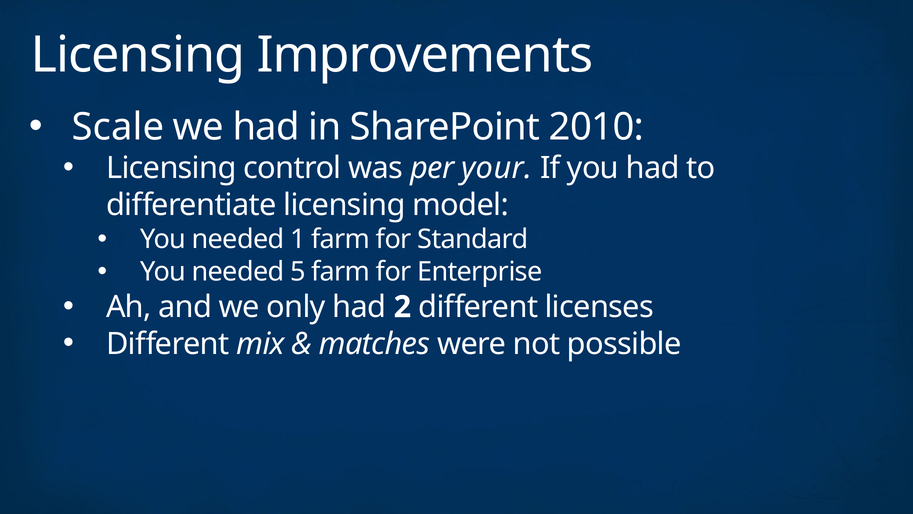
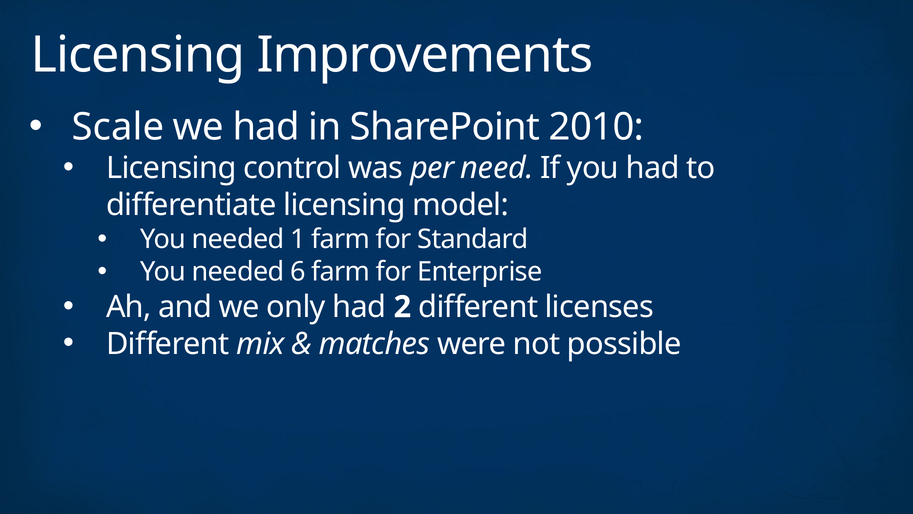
your: your -> need (497, 168)
5: 5 -> 6 (298, 272)
